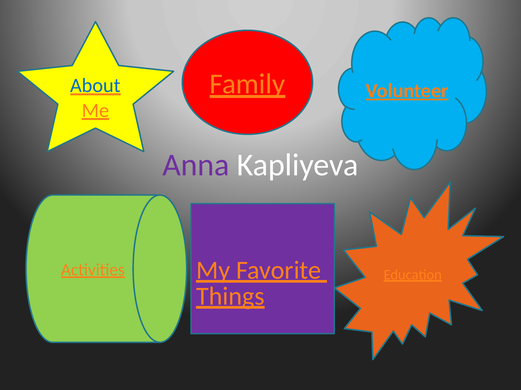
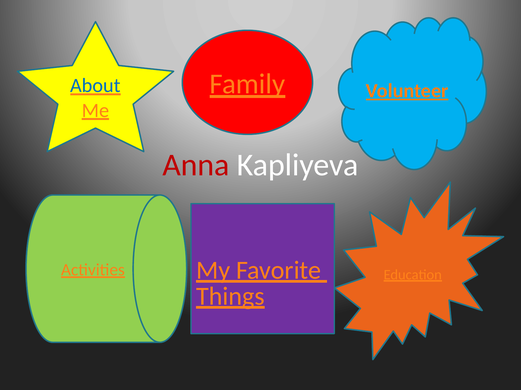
Anna colour: purple -> red (196, 165)
